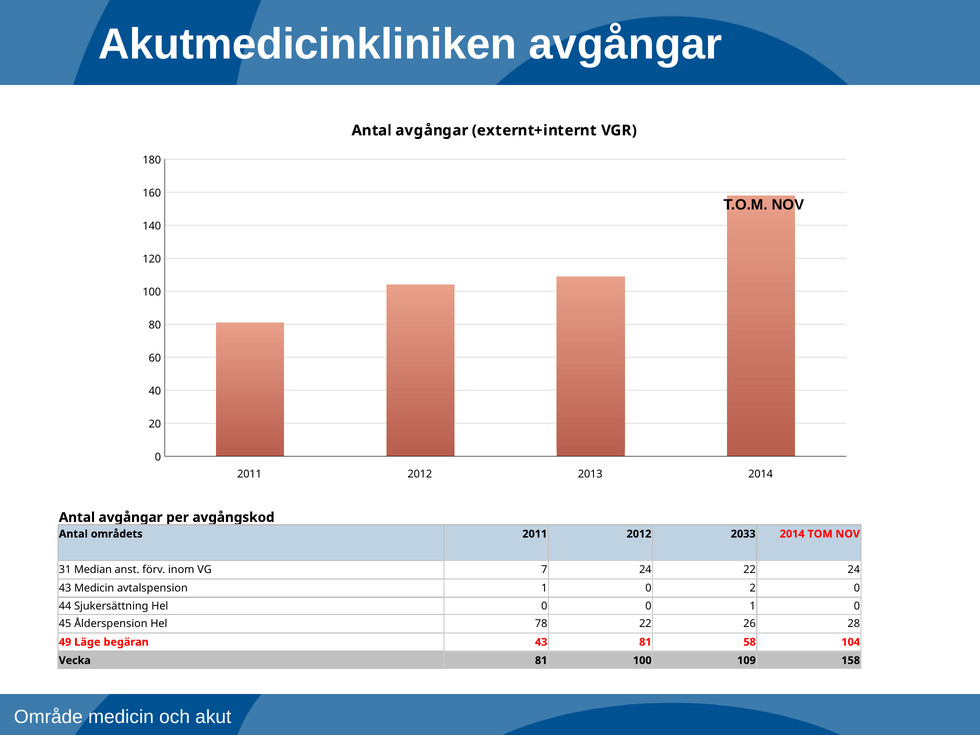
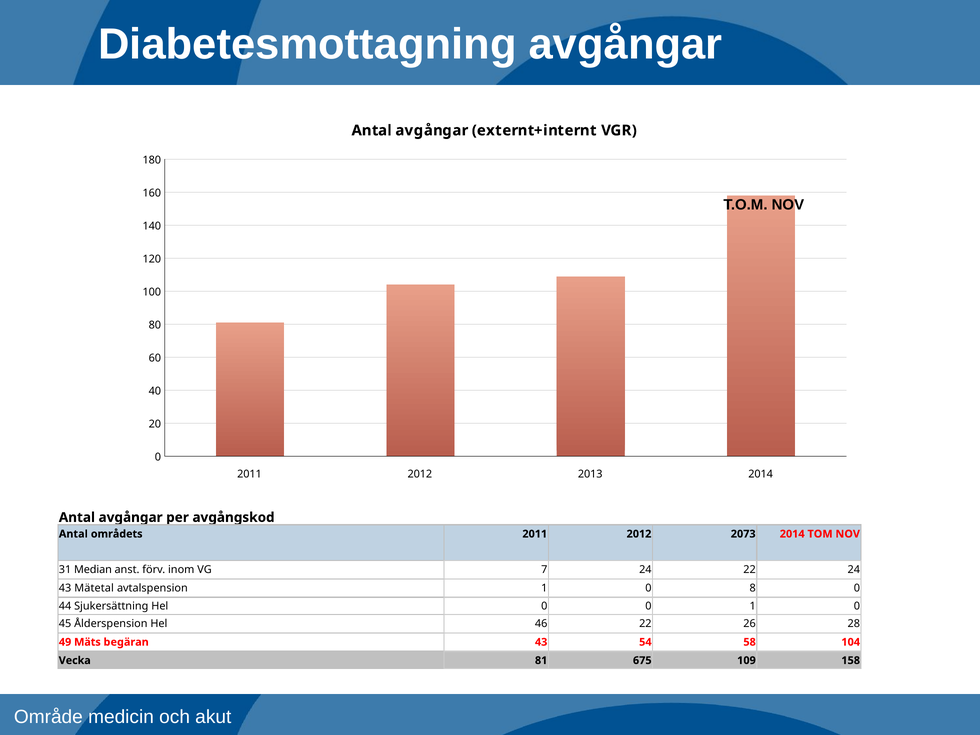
Akutmedicinkliniken: Akutmedicinkliniken -> Diabetesmottagning (307, 45)
2033: 2033 -> 2073 (743, 534)
43 Medicin: Medicin -> Mätetal (94, 588)
2: 2 -> 8 (753, 588)
78: 78 -> 46 (541, 624)
Läge: Läge -> Mäts (87, 642)
43 81: 81 -> 54 (645, 642)
81 100: 100 -> 675 (642, 660)
